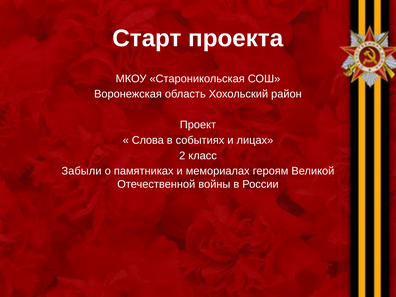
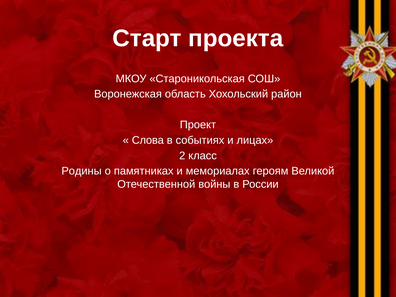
Забыли: Забыли -> Родины (82, 171)
